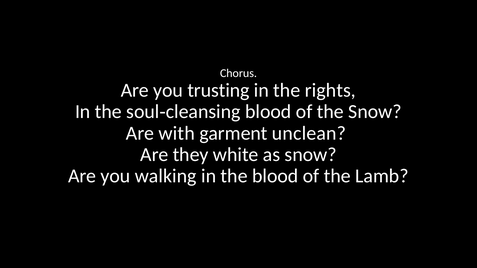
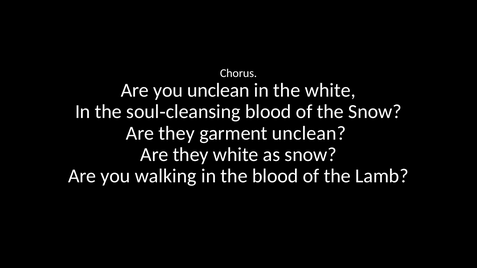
you trusting: trusting -> unclean (219, 90)
the rights: rights -> white (330, 90)
with: with -> they (177, 133)
